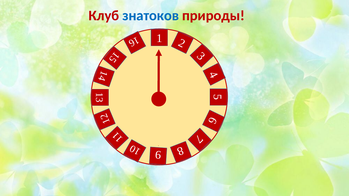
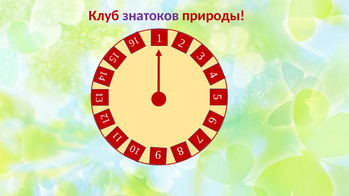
знатоков colour: blue -> purple (151, 16)
